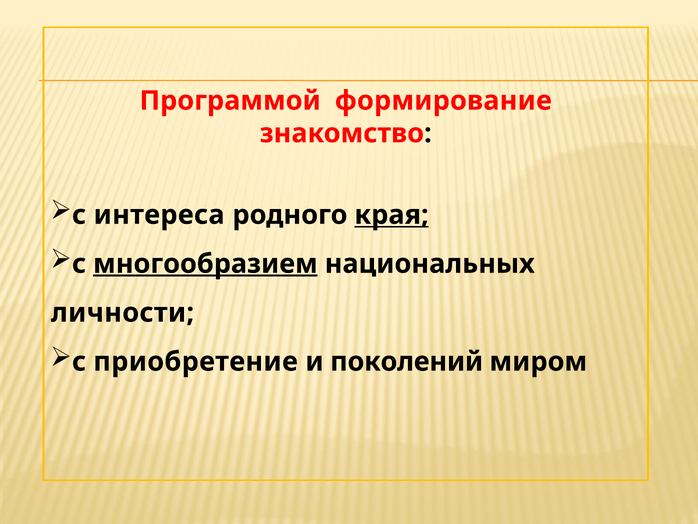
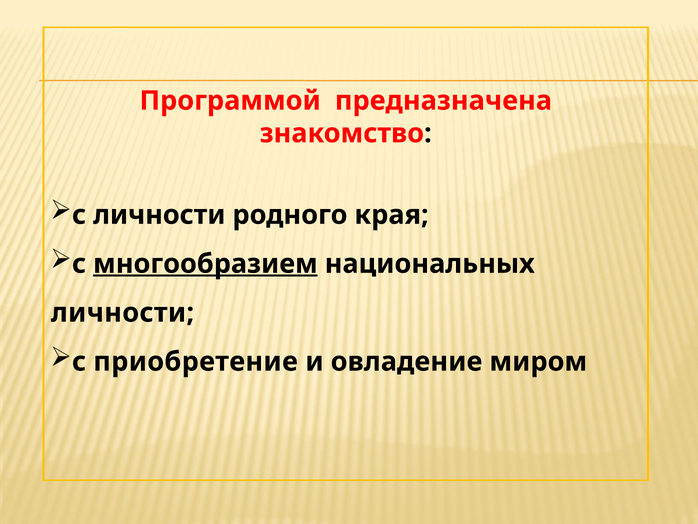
формирование: формирование -> предназначена (443, 101)
с интереса: интереса -> личности (159, 215)
края underline: present -> none (392, 215)
поколений: поколений -> овладение (407, 361)
